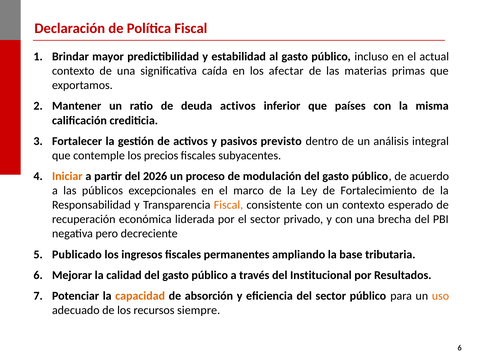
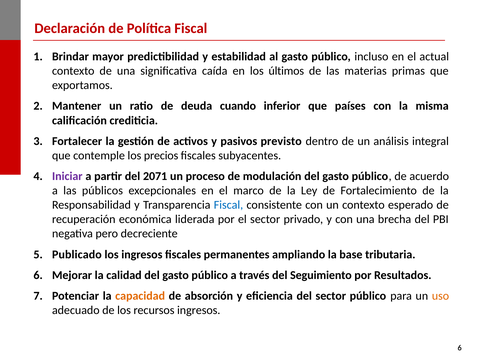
afectar: afectar -> últimos (286, 71)
deuda activos: activos -> cuando (238, 106)
Iniciar colour: orange -> purple (67, 176)
2026: 2026 -> 2071 (155, 176)
Fiscal colour: orange -> blue (228, 205)
Institucional: Institucional -> Seguimiento (321, 275)
recursos siempre: siempre -> ingresos (199, 310)
